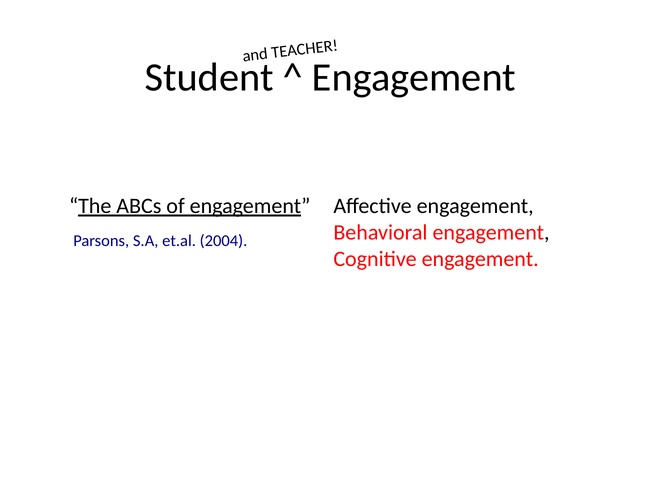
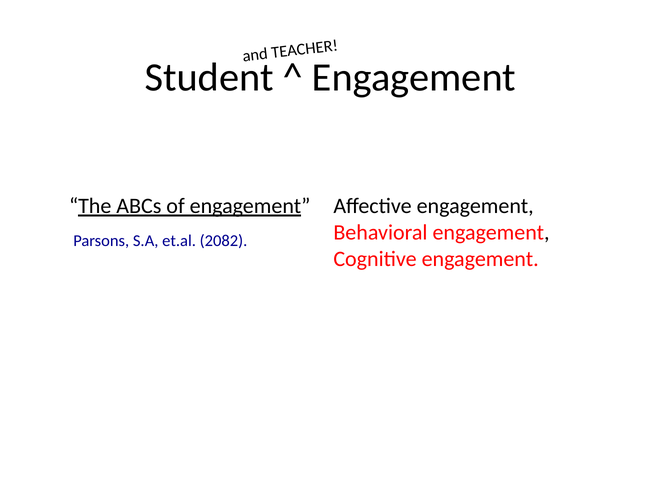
2004: 2004 -> 2082 (223, 241)
